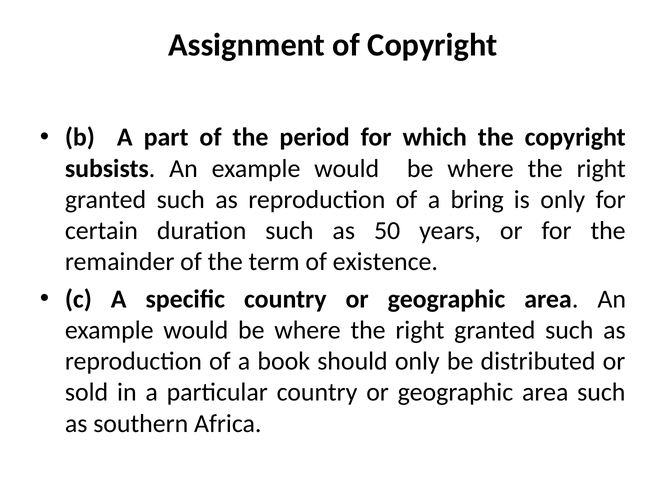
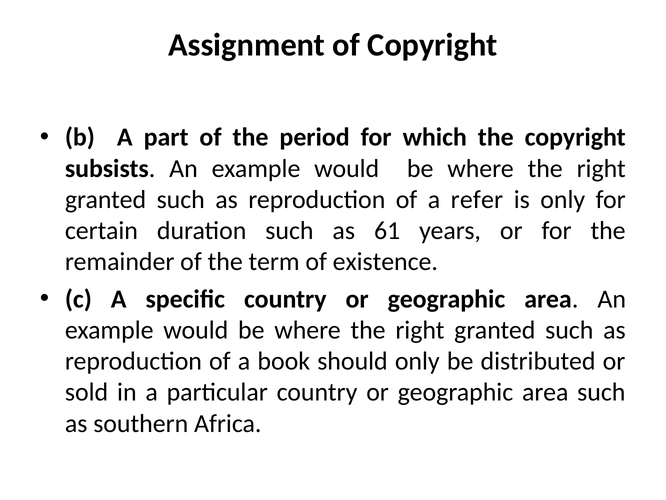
bring: bring -> refer (477, 199)
50: 50 -> 61 (387, 231)
